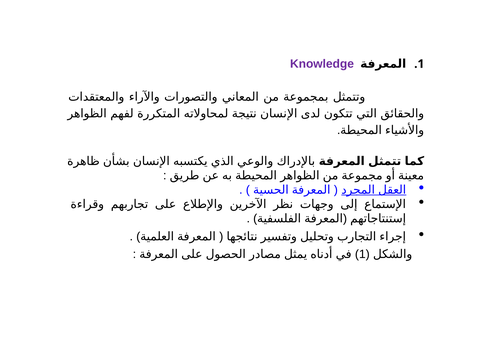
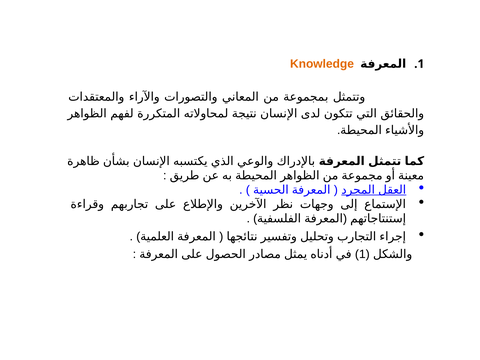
Knowledge colour: purple -> orange (322, 64)
